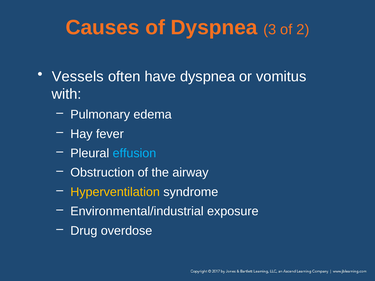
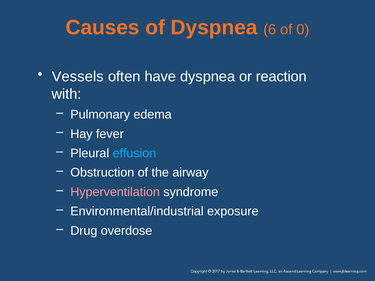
3: 3 -> 6 (270, 30)
2: 2 -> 0 (303, 30)
vomitus: vomitus -> reaction (281, 77)
Hyperventilation colour: yellow -> pink (115, 192)
